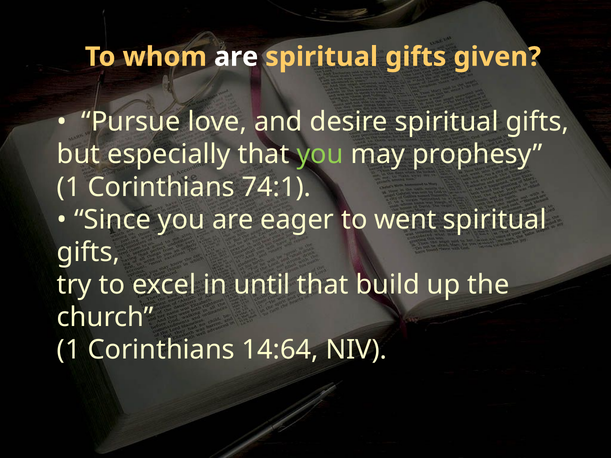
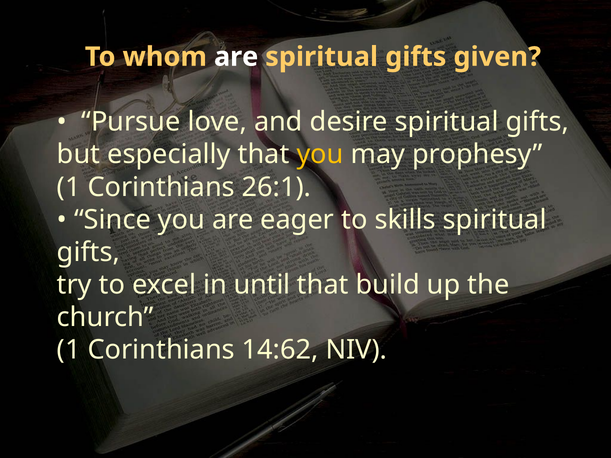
you colour: light green -> yellow (320, 155)
74:1: 74:1 -> 26:1 (277, 187)
went: went -> skills (405, 220)
14:64: 14:64 -> 14:62 (280, 350)
